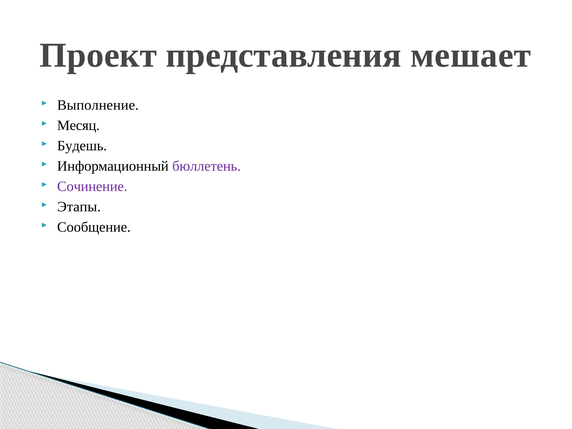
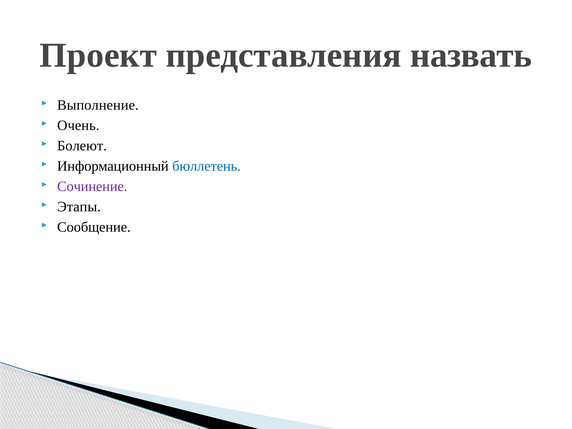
мешает: мешает -> назвать (471, 55)
Месяц: Месяц -> Очень (78, 125)
Будешь: Будешь -> Болеют (82, 146)
бюллетень colour: purple -> blue (207, 166)
